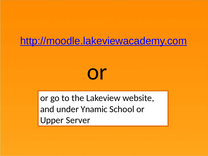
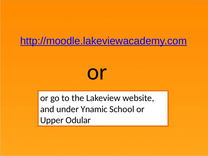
Server: Server -> Odular (78, 120)
